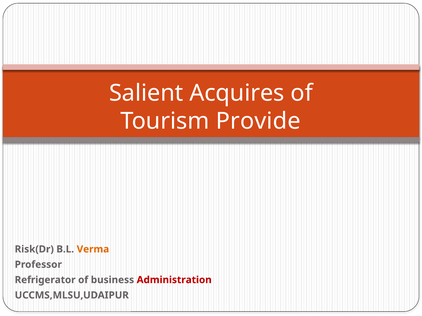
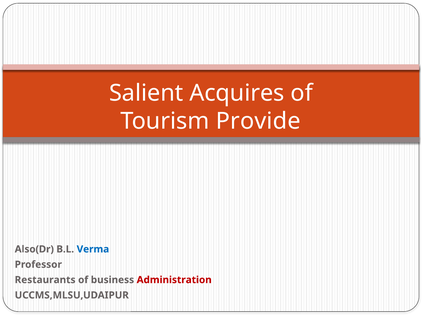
Risk(Dr: Risk(Dr -> Also(Dr (34, 250)
Verma colour: orange -> blue (93, 250)
Refrigerator: Refrigerator -> Restaurants (45, 280)
